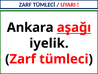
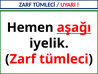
Ankara: Ankara -> Hemen (30, 27)
